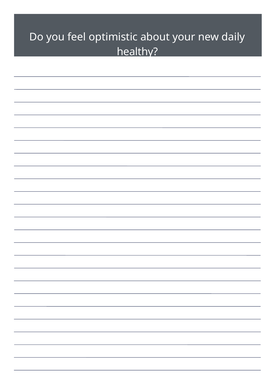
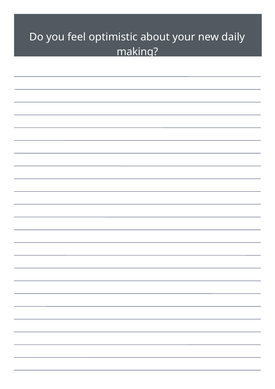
healthy: healthy -> making (137, 52)
